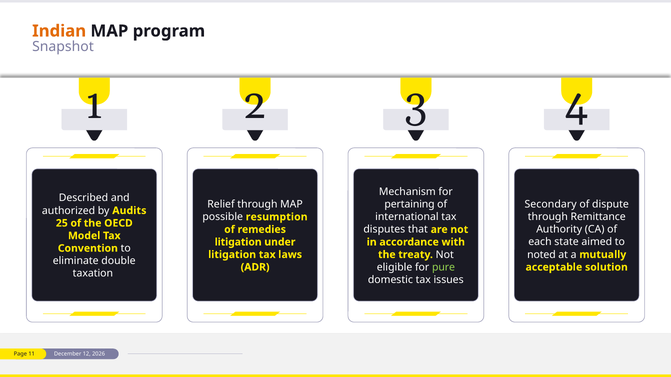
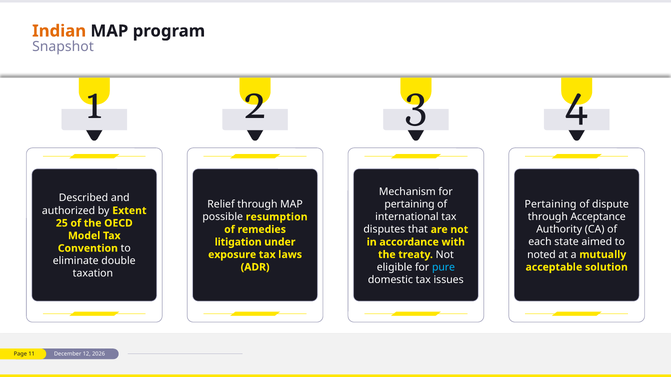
Secondary: Secondary -> Pertaining (551, 205)
Audits: Audits -> Extent (129, 211)
Remittance: Remittance -> Acceptance (598, 217)
litigation: litigation -> exposure (232, 255)
pure colour: light green -> light blue (444, 267)
